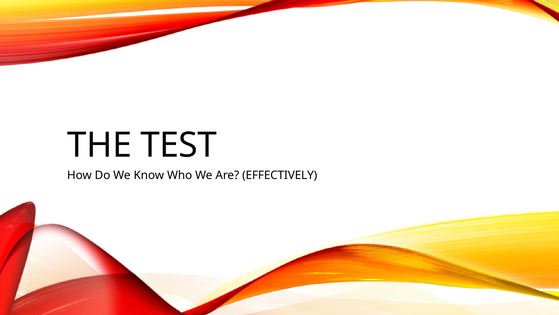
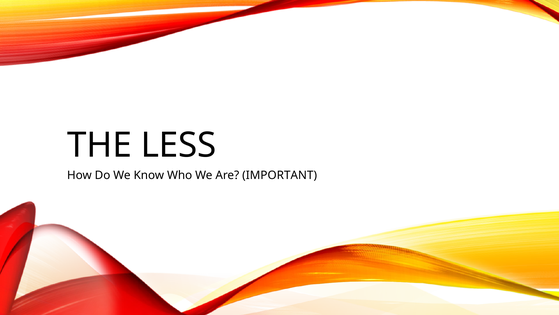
TEST: TEST -> LESS (179, 145)
EFFECTIVELY: EFFECTIVELY -> IMPORTANT (280, 175)
